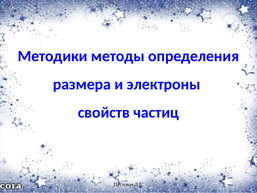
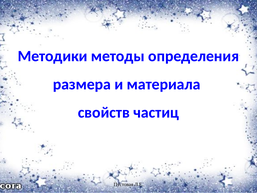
электроны: электроны -> материала (164, 84)
